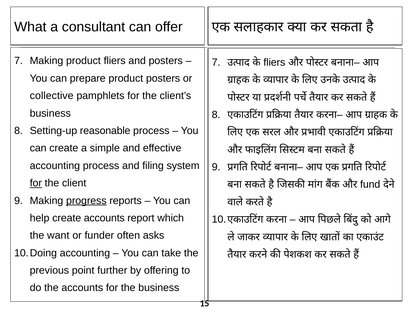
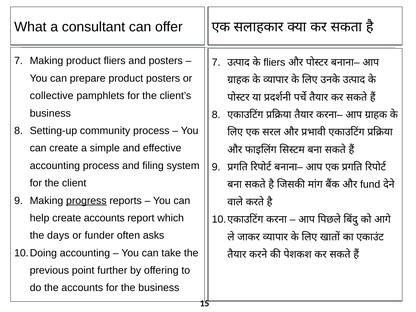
reasonable: reasonable -> community (105, 131)
for underline: present -> none (36, 183)
want: want -> days (58, 235)
